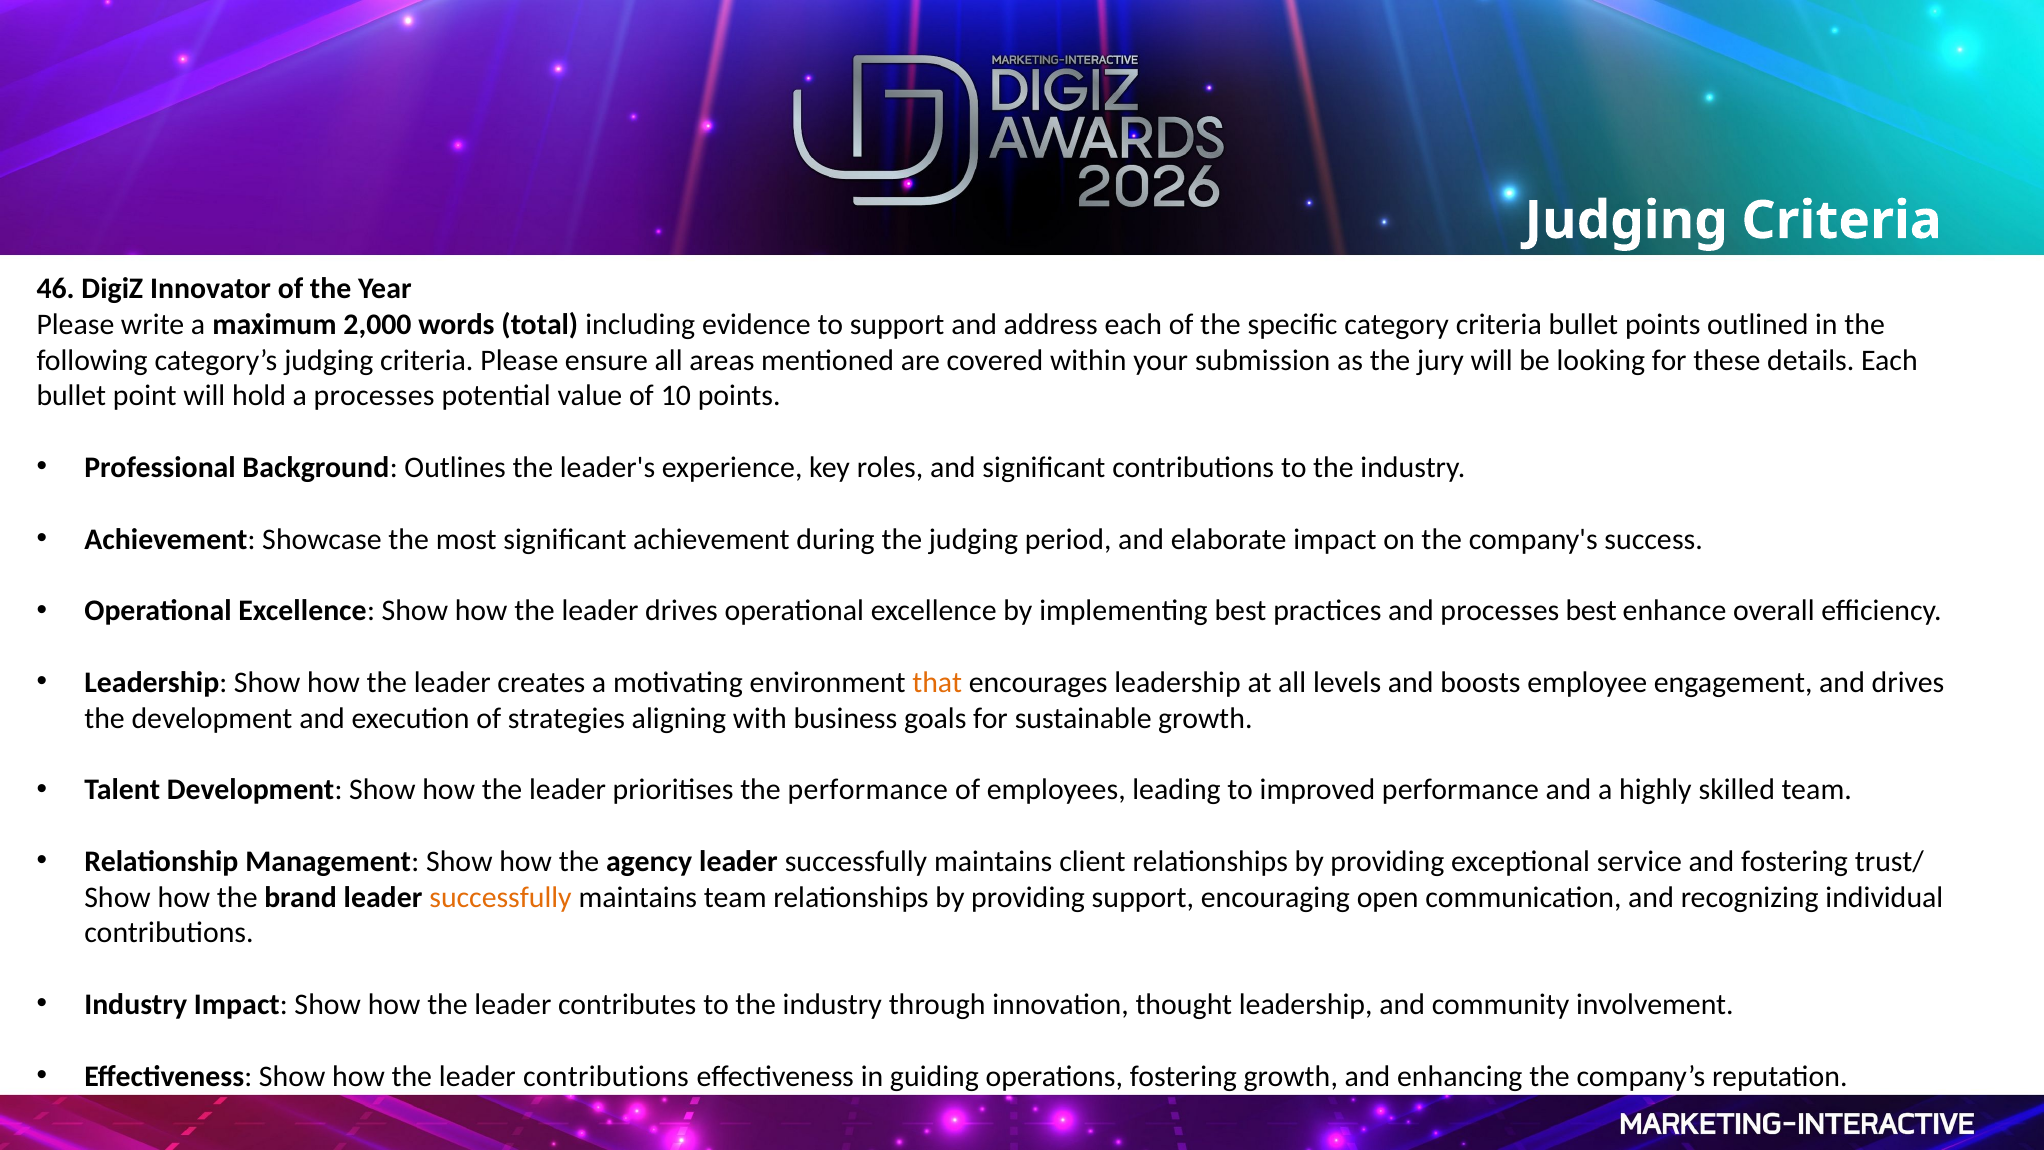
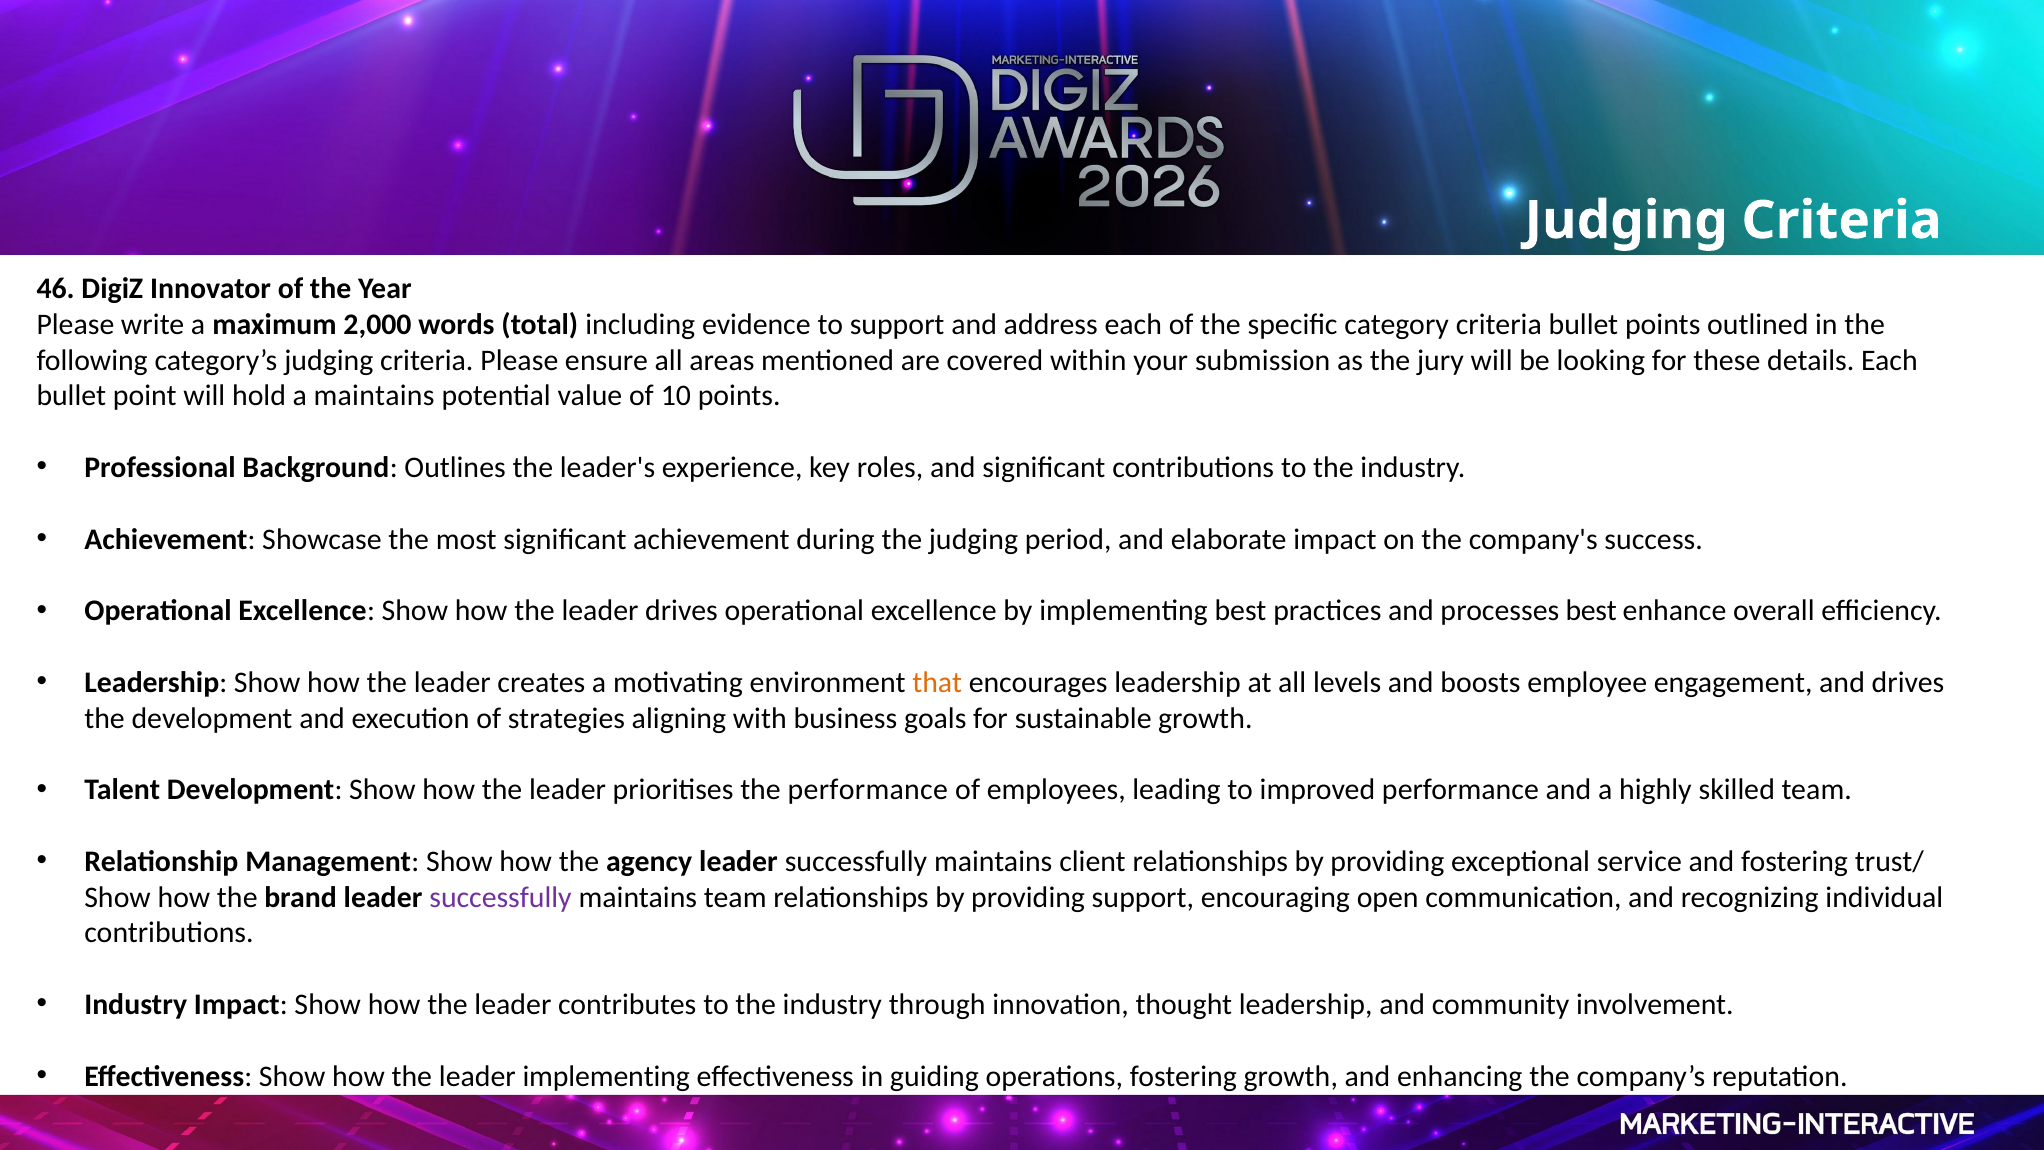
a processes: processes -> maintains (374, 396)
successfully colour: orange -> purple (501, 897)
leader contributions: contributions -> implementing (606, 1076)
